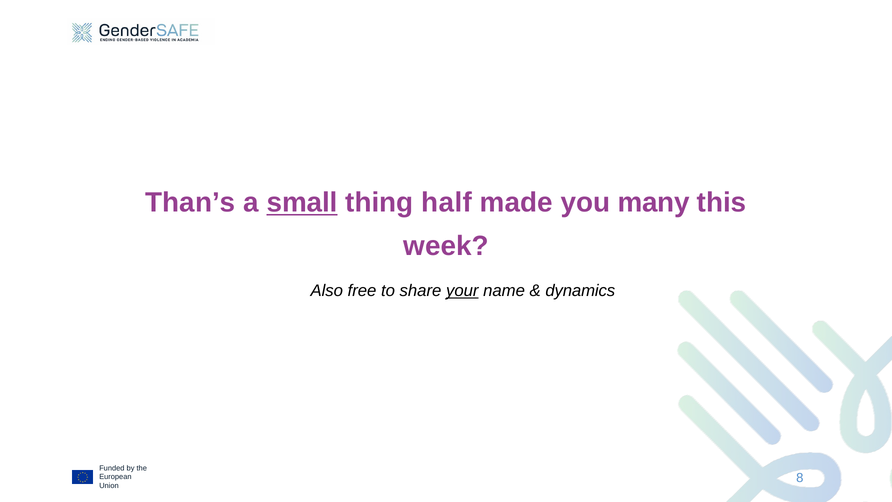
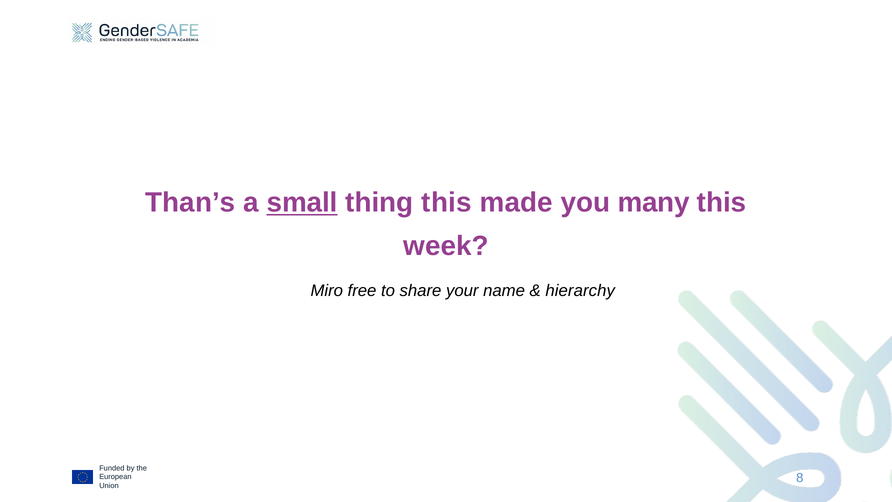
thing half: half -> this (447, 203)
Also: Also -> Miro (327, 290)
your underline: present -> none (462, 290)
dynamics: dynamics -> hierarchy (580, 290)
